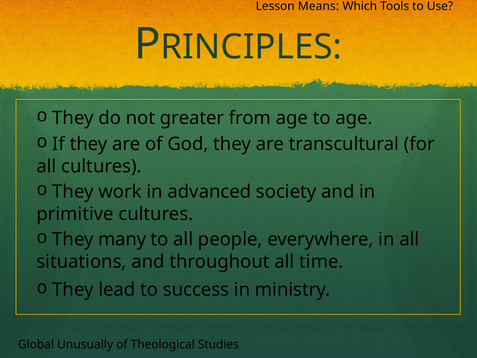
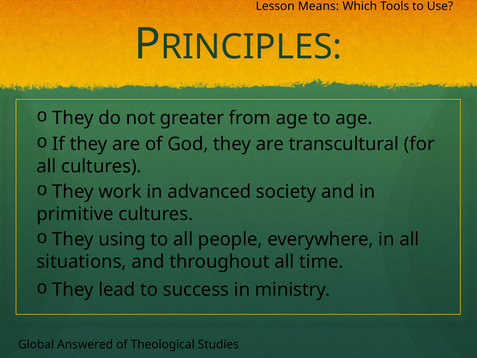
many: many -> using (122, 239)
Unusually: Unusually -> Answered (85, 344)
